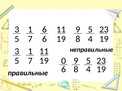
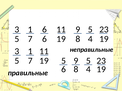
19 0: 0 -> 5 (64, 61)
